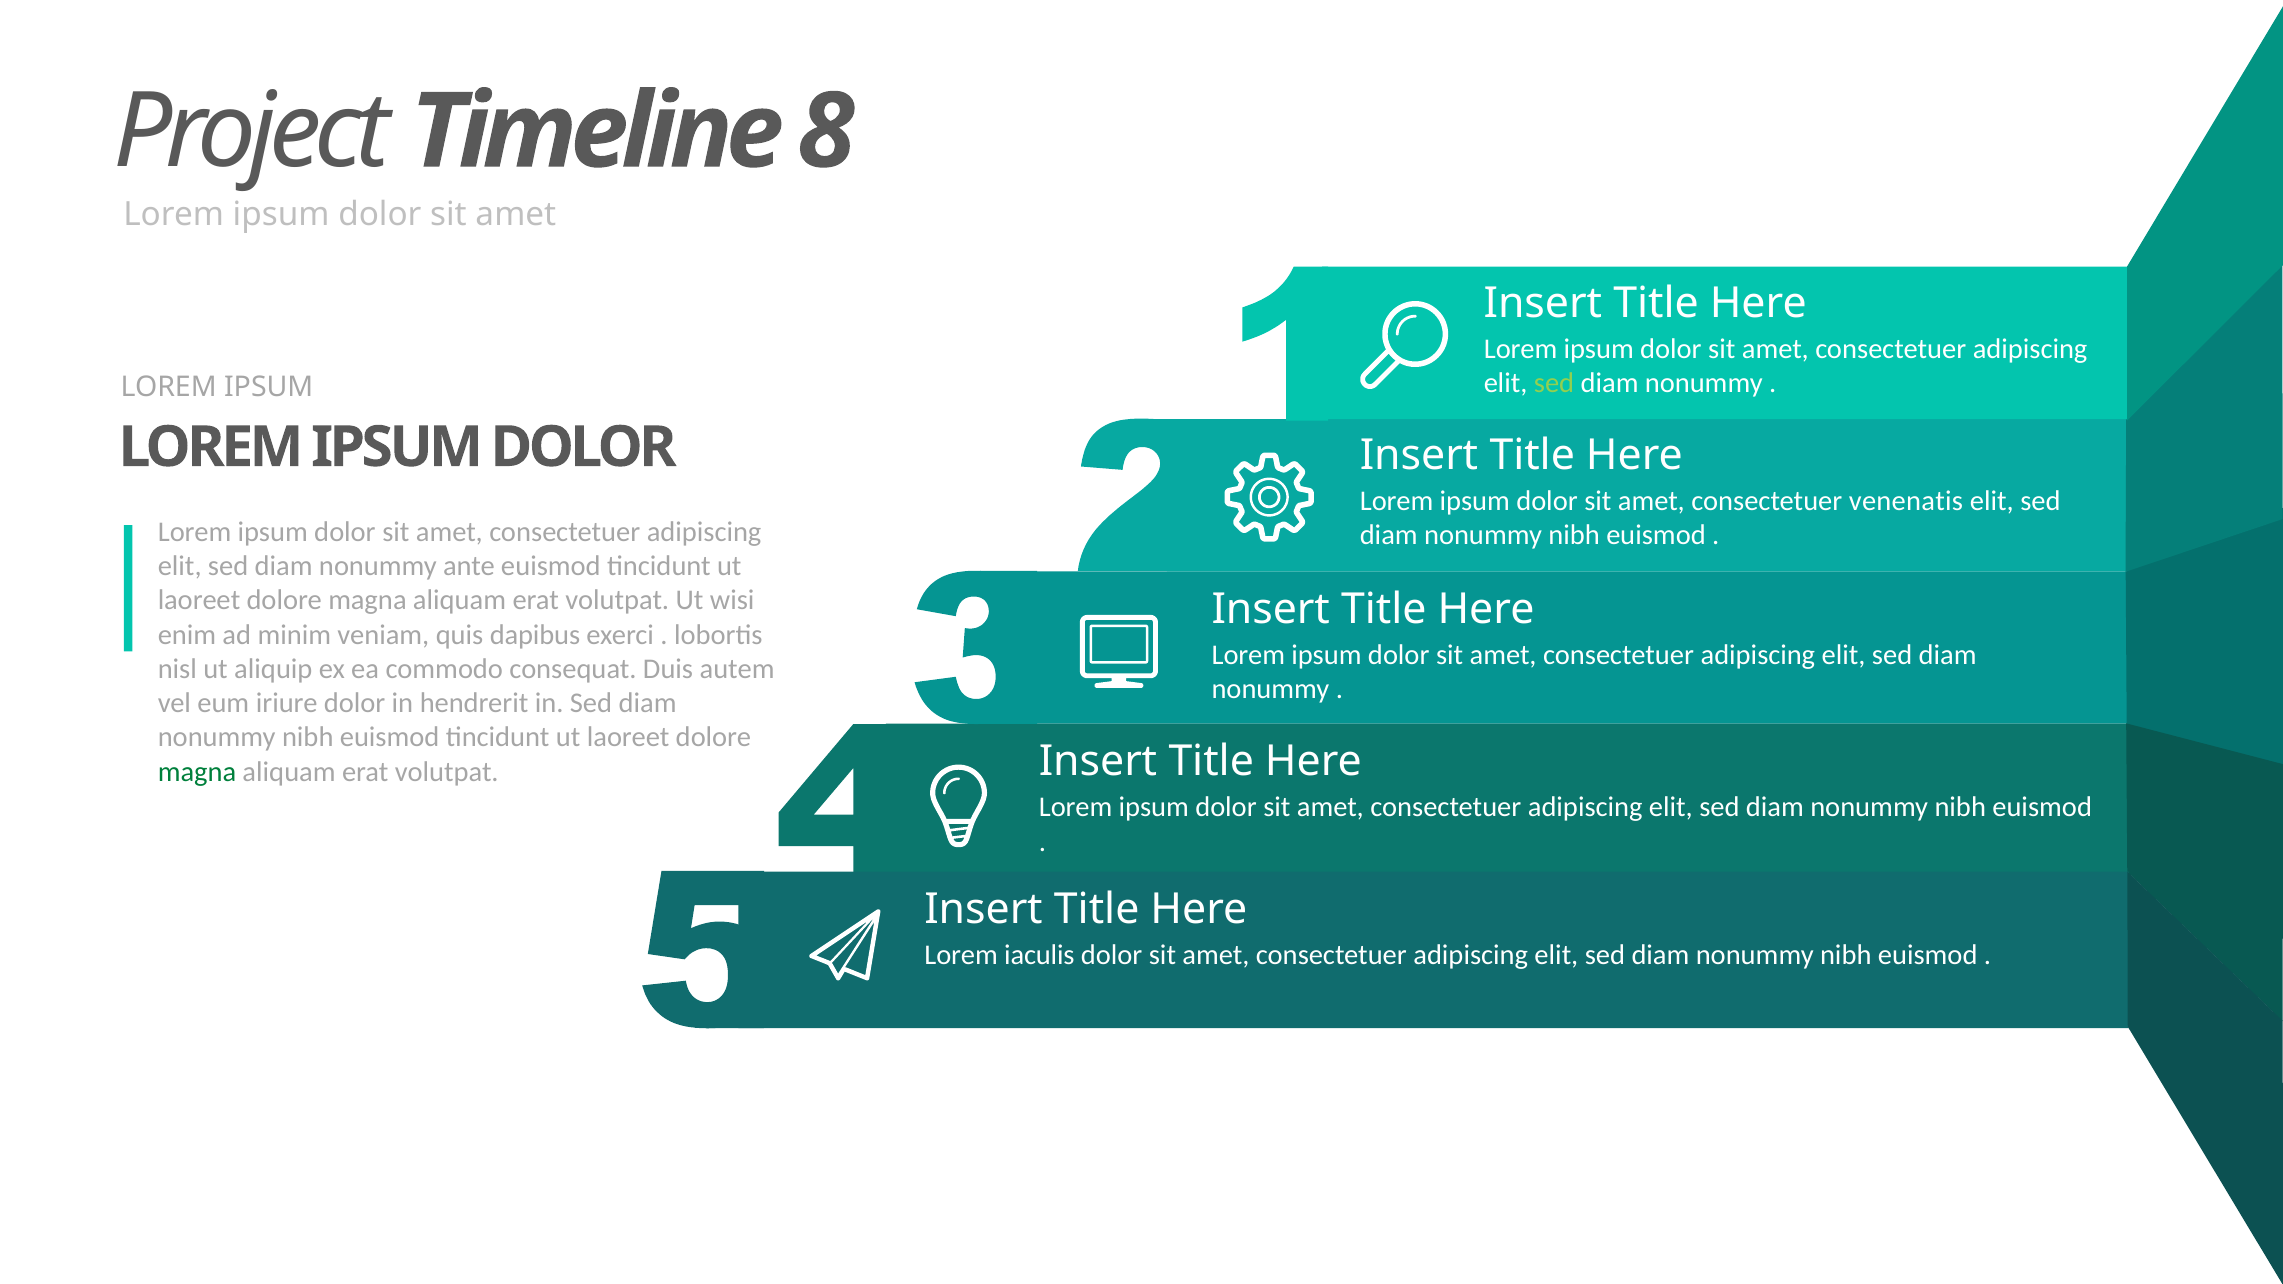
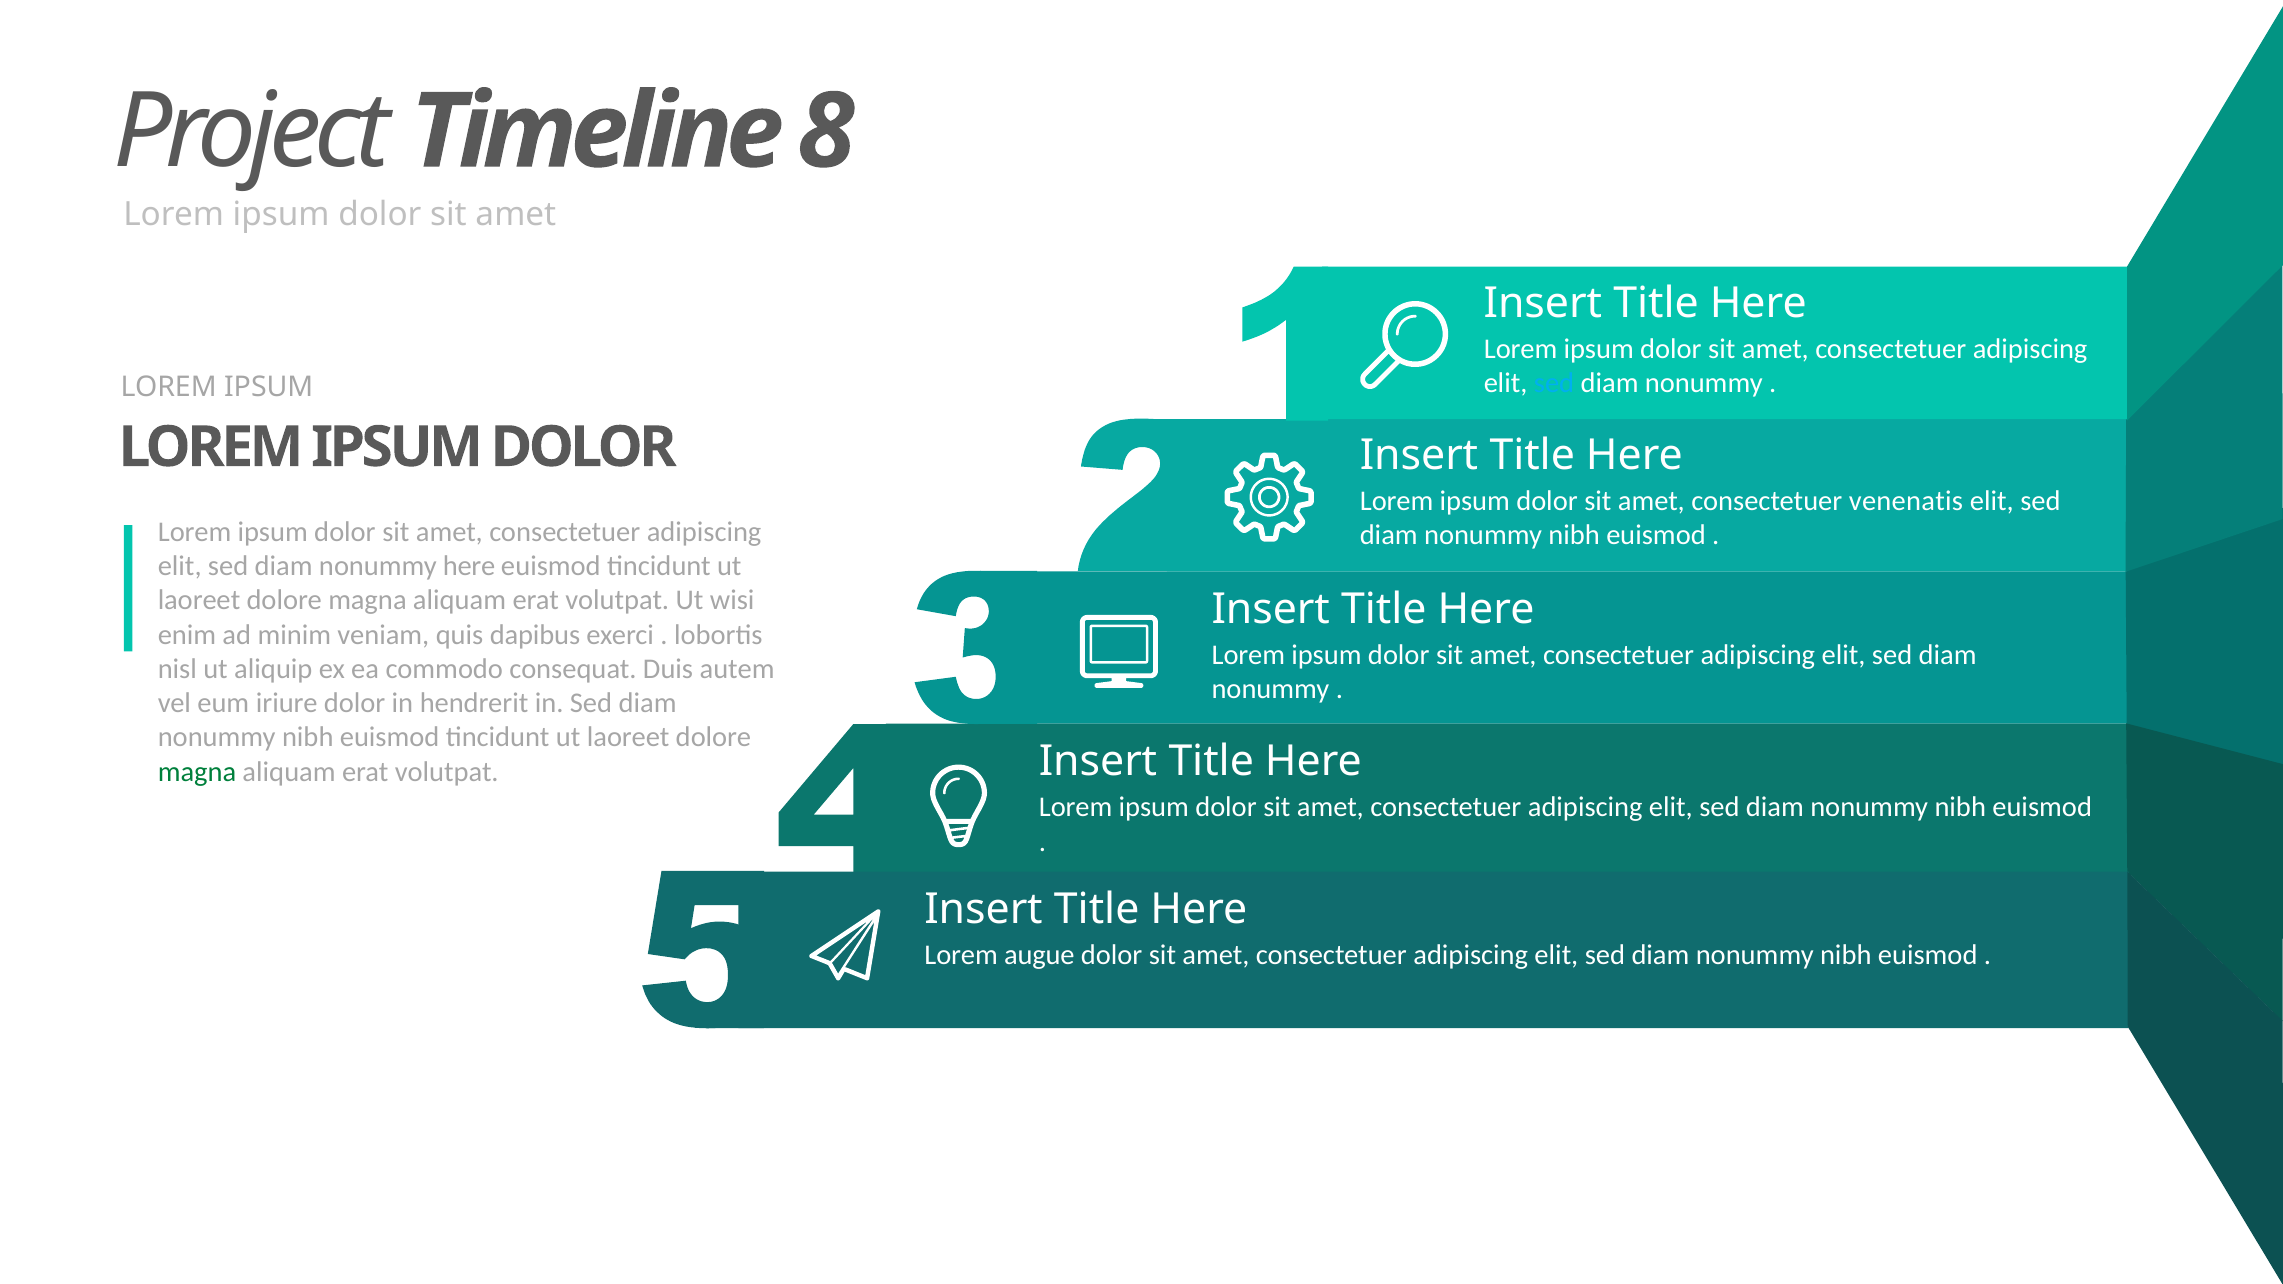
sed colour: light green -> light blue (1554, 383)
nonummy ante: ante -> here (469, 566)
iaculis: iaculis -> augue (1039, 955)
